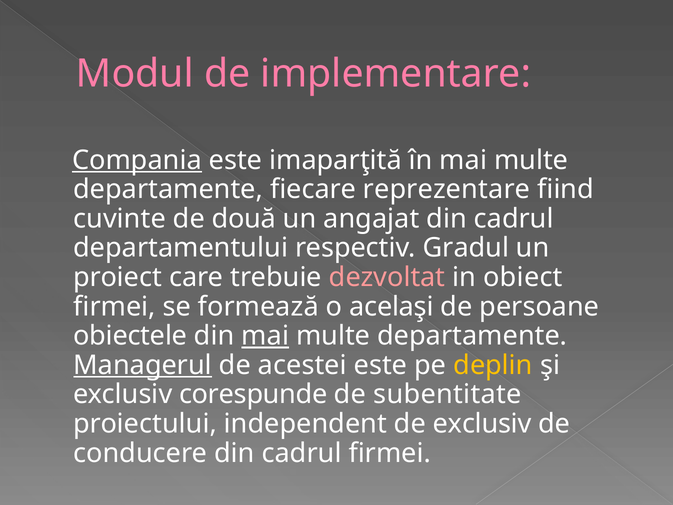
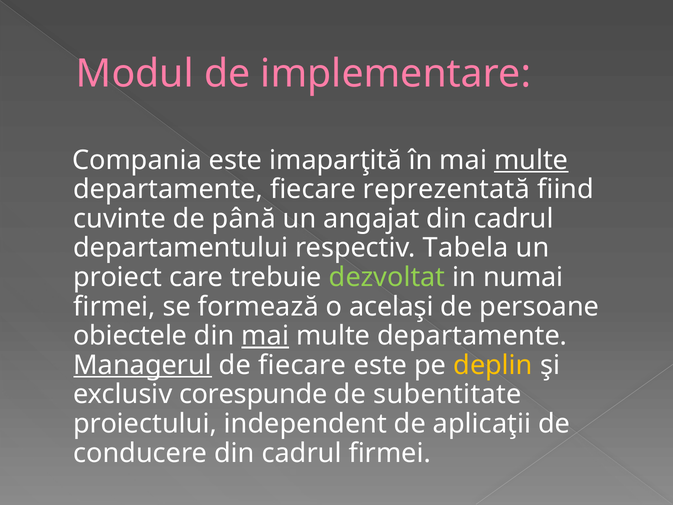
Compania underline: present -> none (137, 160)
multe underline: none -> present (531, 160)
reprezentare: reprezentare -> reprezentată (446, 189)
două: două -> până (244, 219)
Gradul: Gradul -> Tabela (466, 248)
dezvoltat colour: pink -> light green (387, 277)
obiect: obiect -> numai (523, 277)
de acestei: acestei -> fiecare (302, 365)
de exclusiv: exclusiv -> aplicaţii (482, 424)
